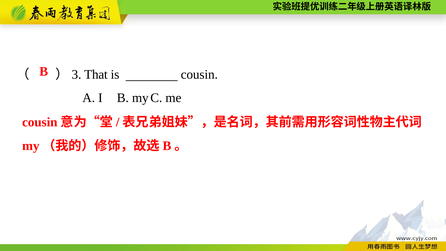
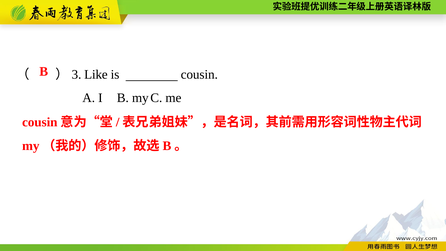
That: That -> Like (96, 74)
